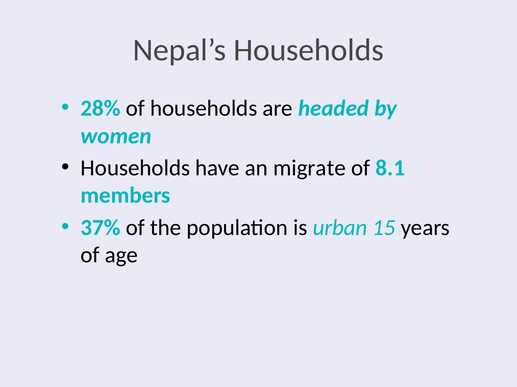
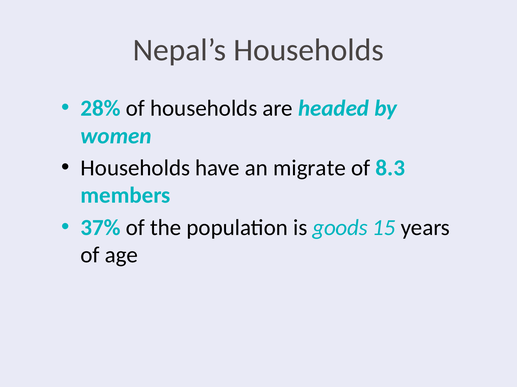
8.1: 8.1 -> 8.3 (390, 168)
urban: urban -> goods (340, 228)
